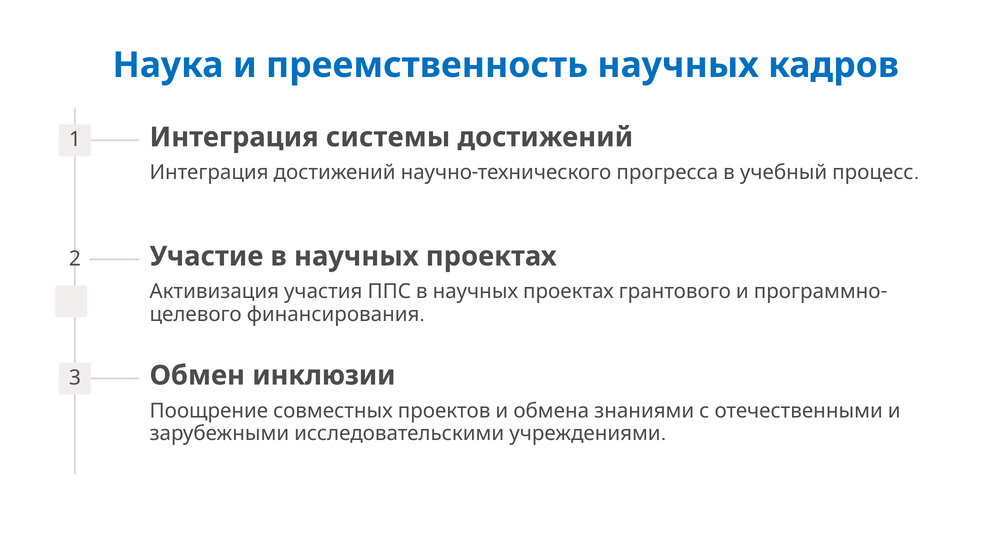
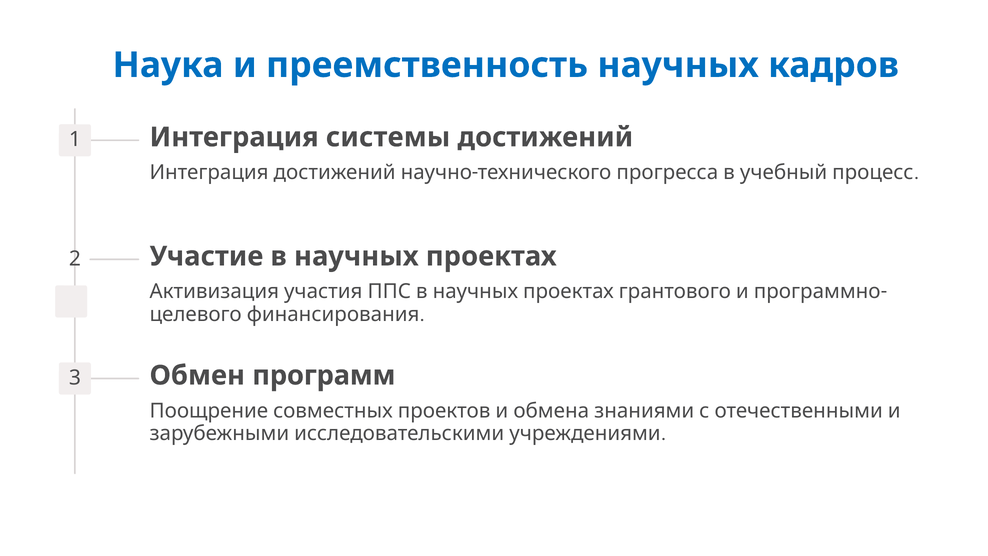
инклюзии: инклюзии -> программ (324, 375)
